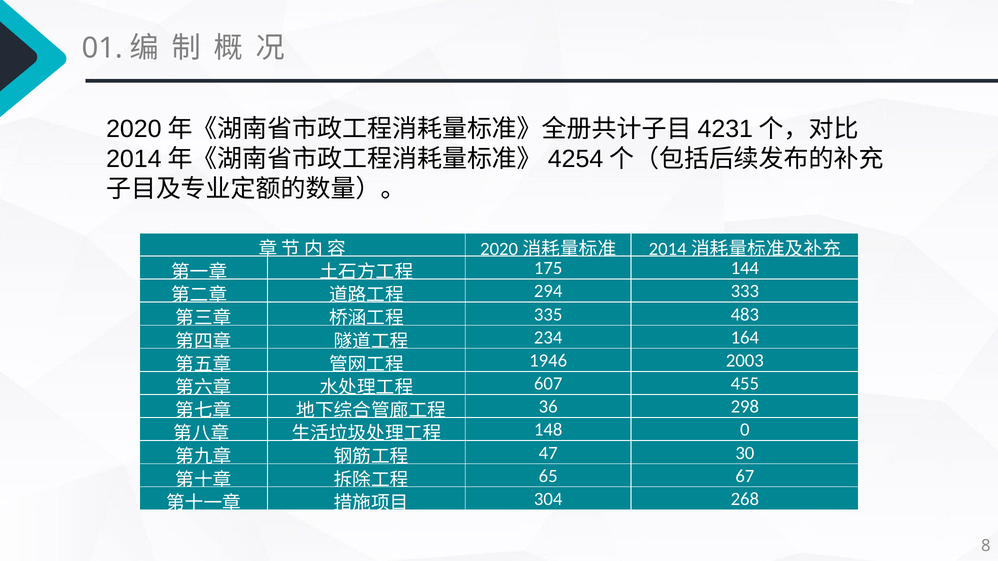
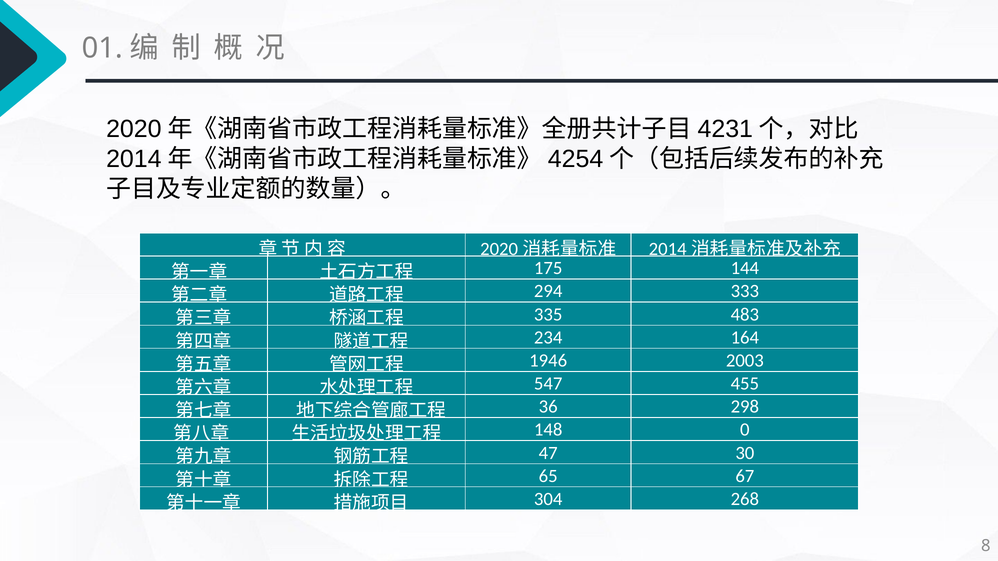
607: 607 -> 547 (548, 384)
